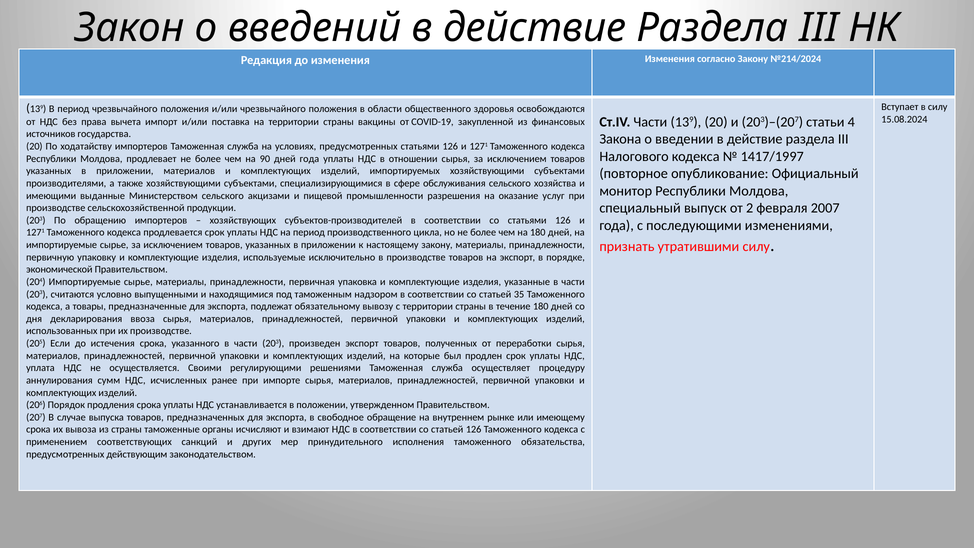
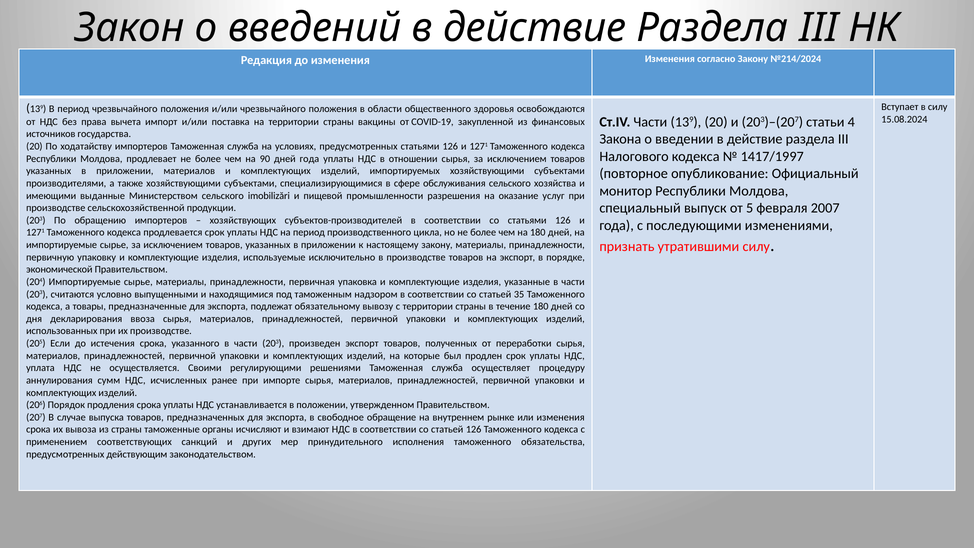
акцизами: акцизами -> imobilizări (269, 196)
2: 2 -> 5 (750, 208)
или имеющему: имеющему -> изменения (561, 417)
